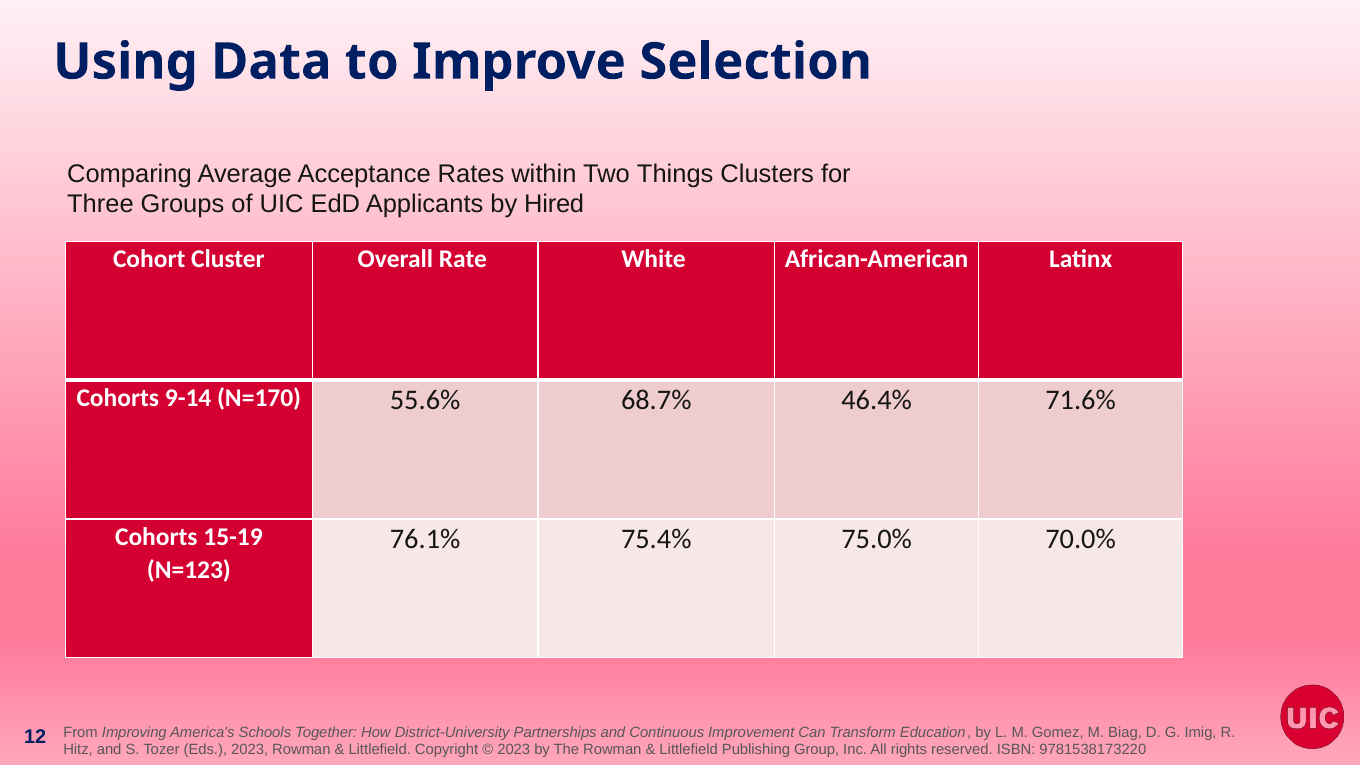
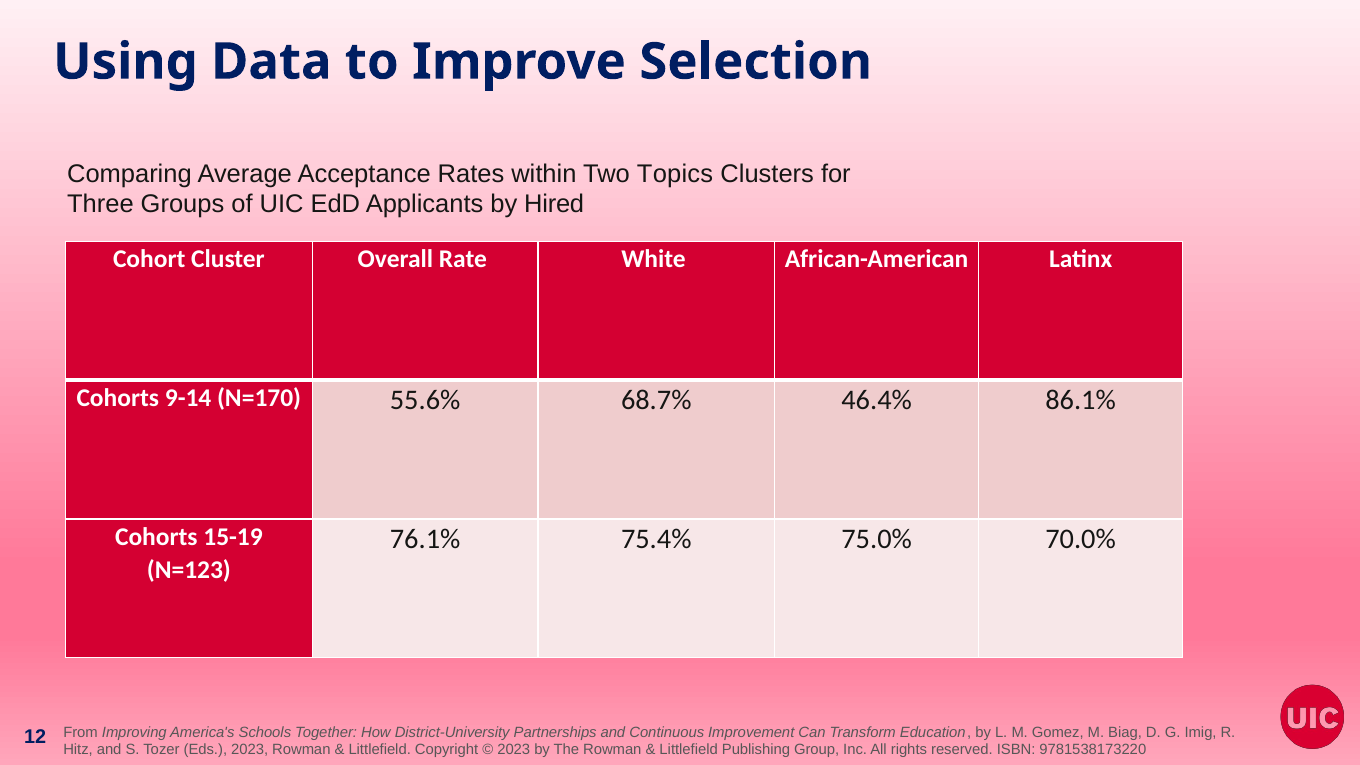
Things: Things -> Topics (675, 174)
71.6%: 71.6% -> 86.1% (1081, 400)
